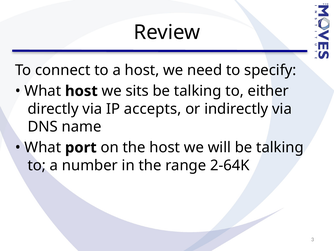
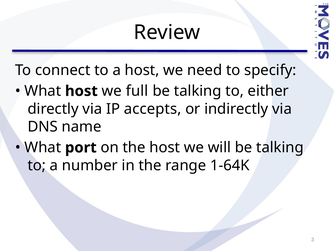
sits: sits -> full (137, 91)
2-64K: 2-64K -> 1-64K (230, 165)
